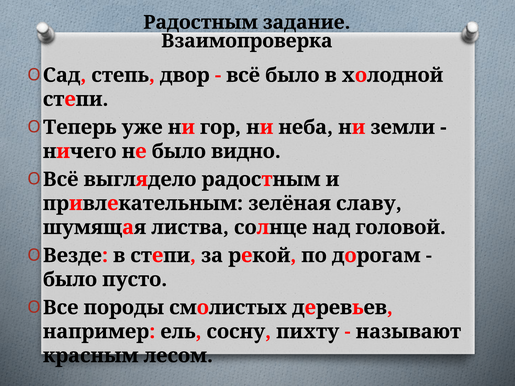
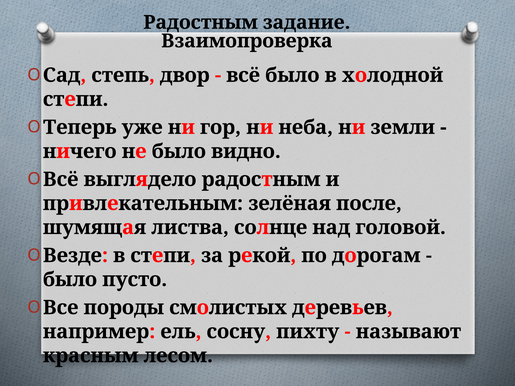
славу: славу -> после (369, 204)
